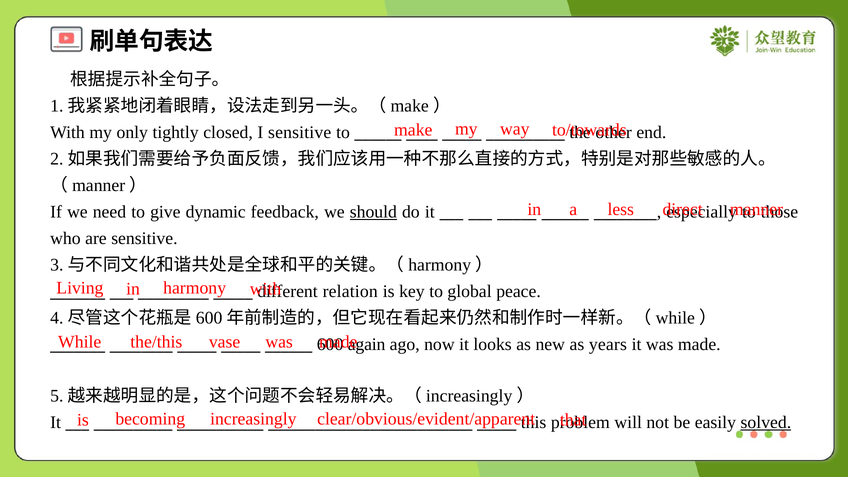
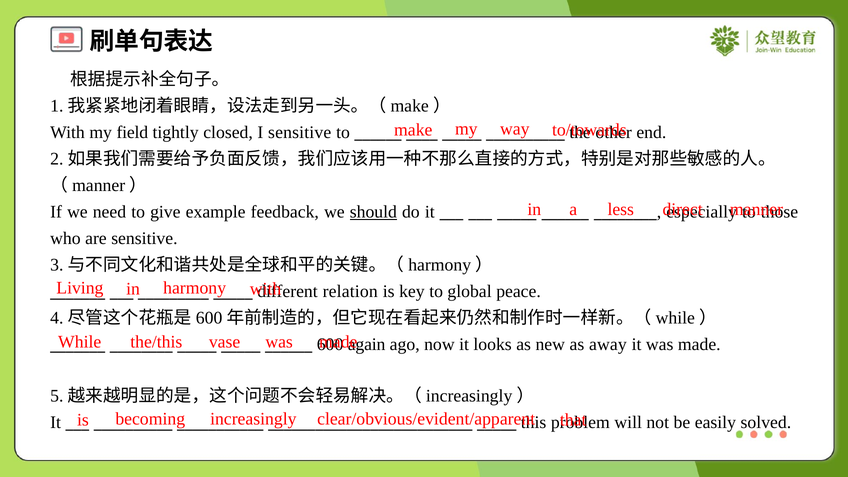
only: only -> field (132, 132)
dynamic: dynamic -> example (216, 212)
years: years -> away (608, 344)
solved underline: present -> none (766, 422)
